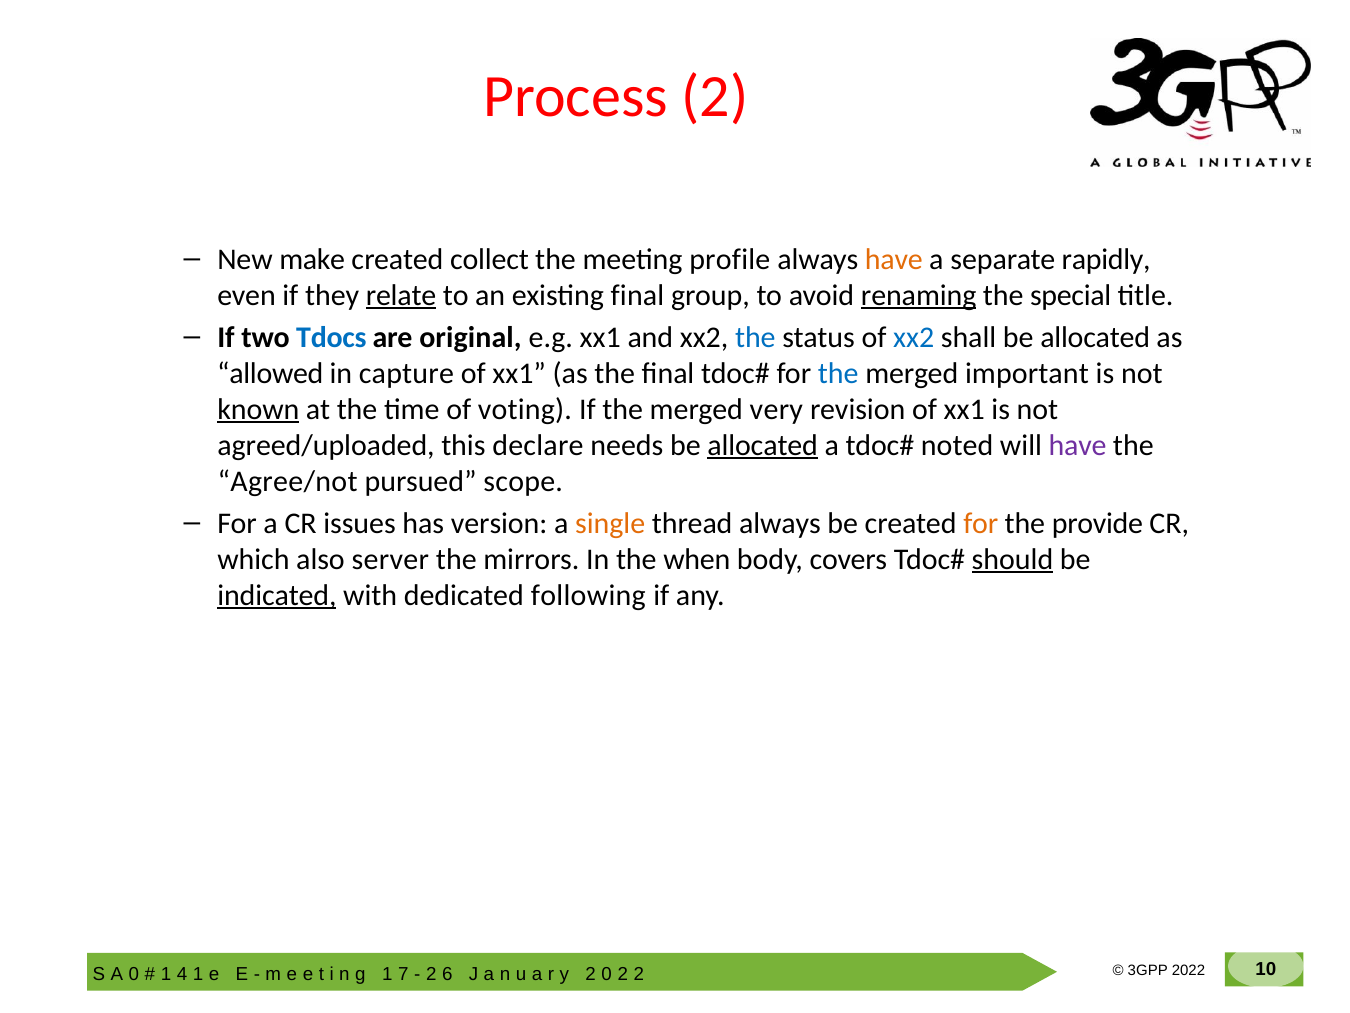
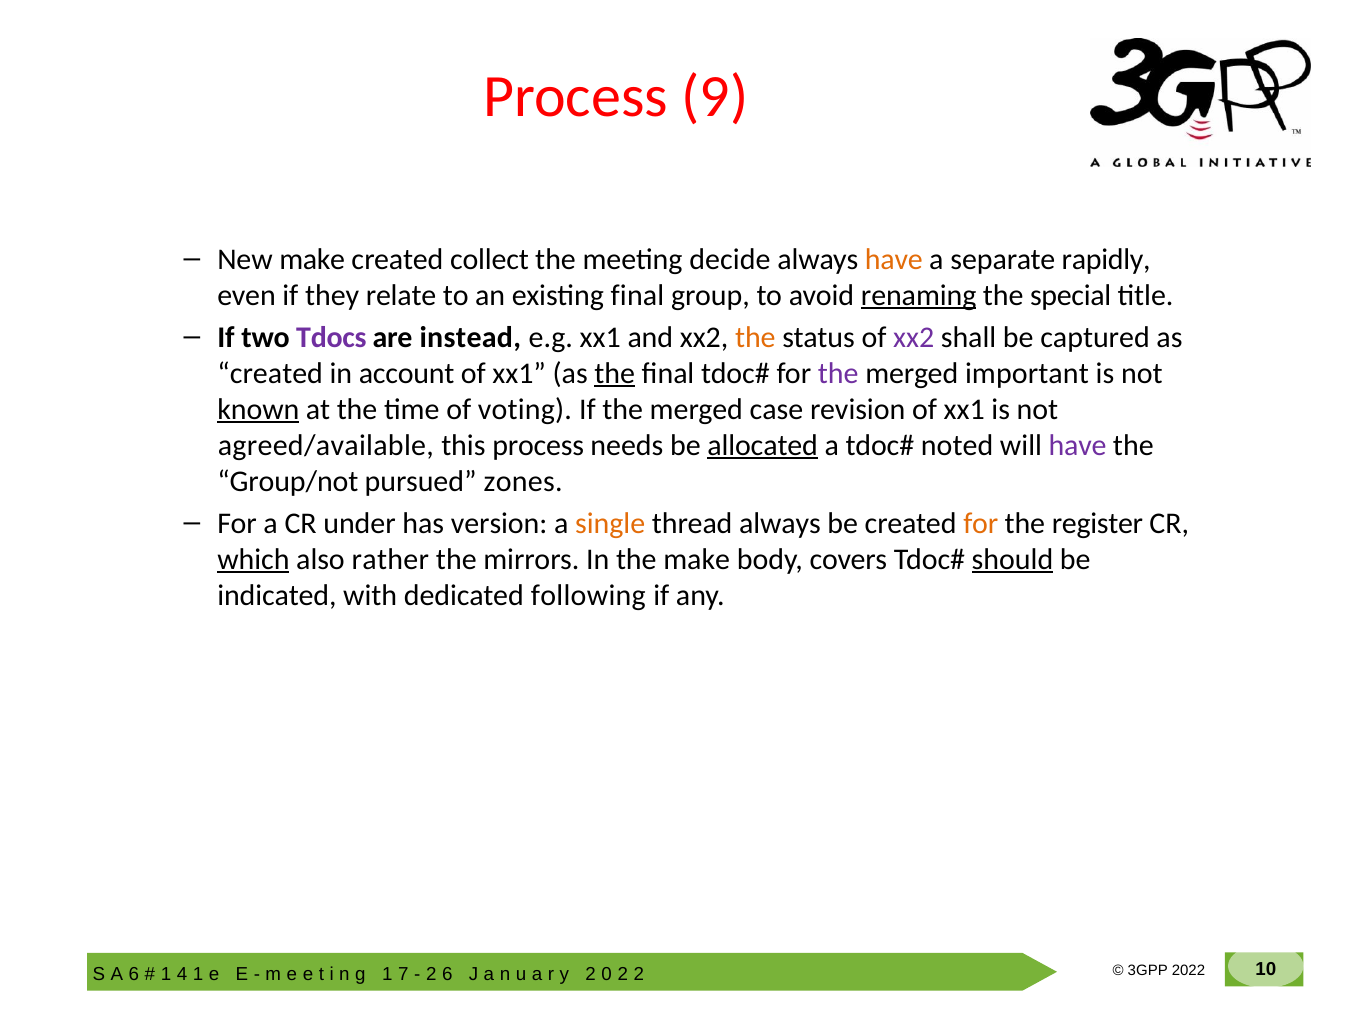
Process 2: 2 -> 9 (715, 97)
profile: profile -> decide (730, 259)
relate underline: present -> none (401, 295)
Tdocs colour: blue -> purple (331, 337)
original: original -> instead (470, 337)
the colour: blue -> orange (755, 337)
xx2 colour: blue -> purple (914, 337)
shall be allocated: allocated -> captured (1095, 337)
allowed: allowed -> created (270, 373)
capture: capture -> account (407, 373)
the underline: none -> present (615, 373)
the colour: blue -> purple (838, 373)
very: very -> case (777, 409)
agreed/uploaded: agreed/uploaded -> agreed/available (326, 445)
this declare: declare -> process (538, 445)
Agree/not: Agree/not -> Group/not (288, 481)
scope: scope -> zones (523, 481)
issues: issues -> under (360, 523)
provide: provide -> register (1097, 523)
which underline: none -> present (253, 559)
server: server -> rather (390, 559)
the when: when -> make (697, 559)
indicated underline: present -> none (277, 595)
A 0: 0 -> 6 (134, 974)
